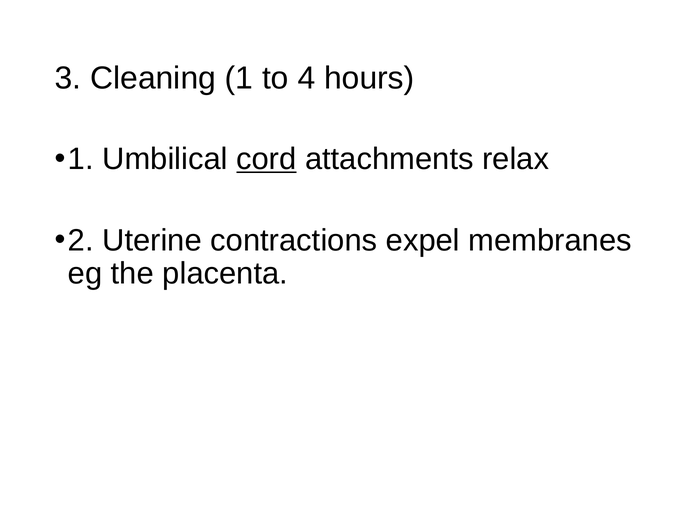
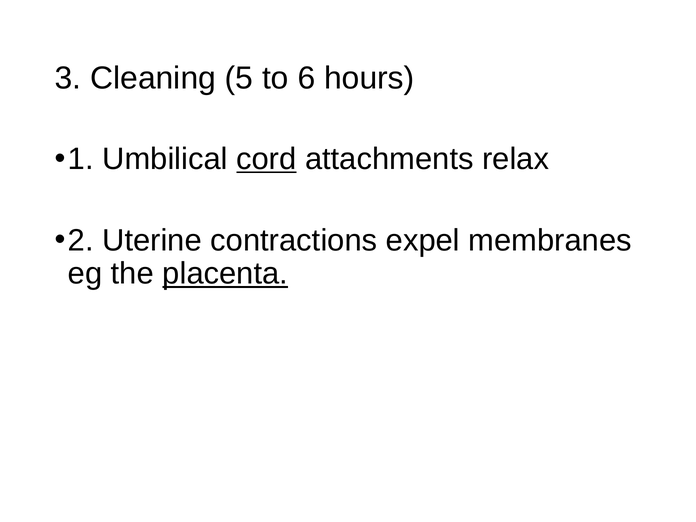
1: 1 -> 5 (239, 78)
4: 4 -> 6 (306, 78)
placenta underline: none -> present (225, 274)
